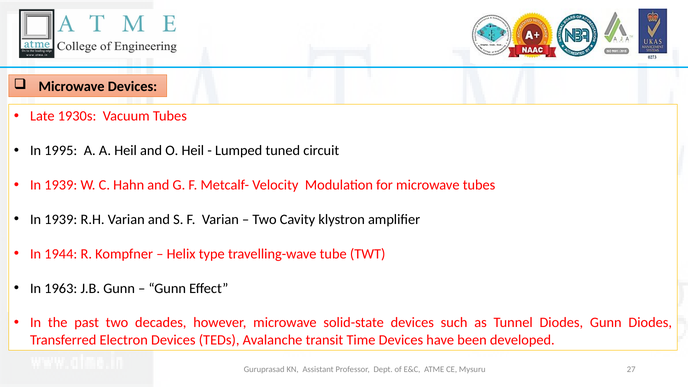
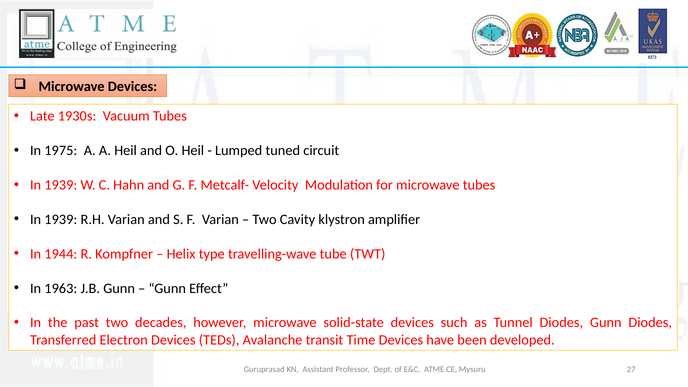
1995: 1995 -> 1975 (61, 151)
